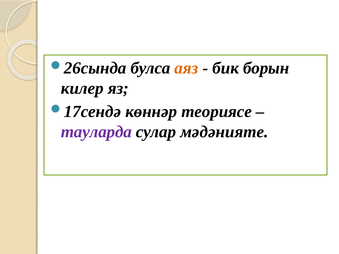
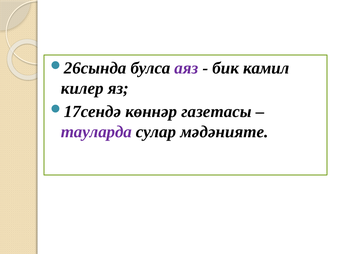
аяз colour: orange -> purple (186, 68)
борын: борын -> камил (266, 68)
теориясе: теориясе -> газетасы (217, 112)
